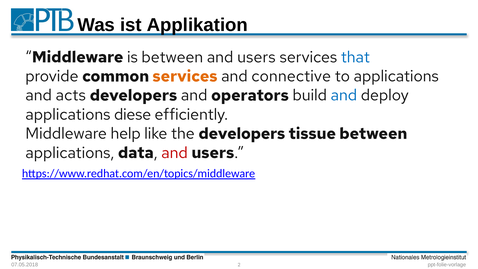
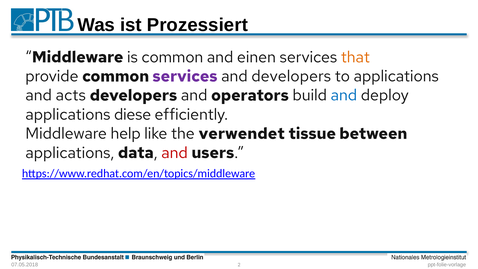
Applikation: Applikation -> Prozessiert (197, 25)
is between: between -> common (172, 57)
users: users -> einen (256, 57)
that colour: blue -> orange (355, 57)
services colour: orange -> purple (185, 76)
and connective: connective -> developers (291, 76)
the developers: developers -> verwendet (242, 134)
